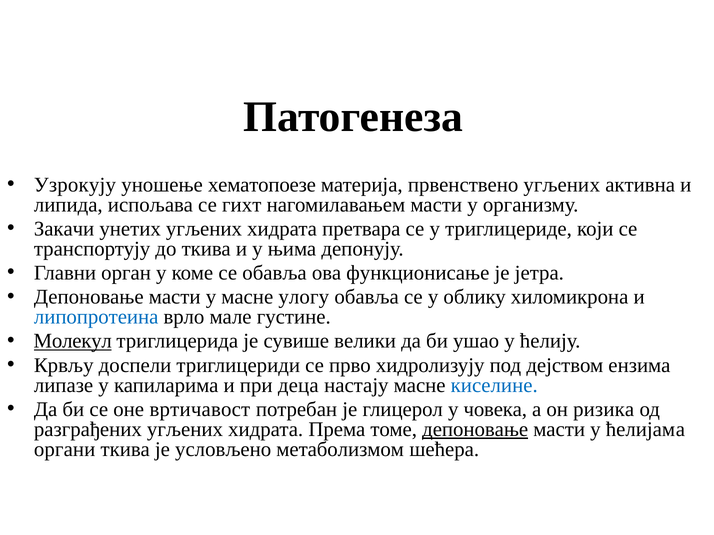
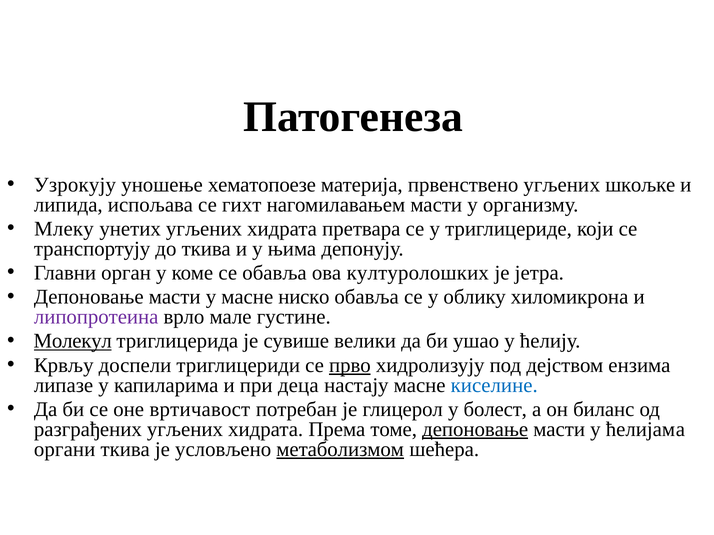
активна: активна -> шкољке (640, 185)
Закачи: Закачи -> Млеку (64, 229)
функционисање: функционисање -> културолошких (418, 273)
улогу: улогу -> ниско (304, 297)
липопротеина colour: blue -> purple (96, 317)
прво underline: none -> present (350, 366)
човека: човека -> бoлeст (495, 410)
ризика: ризика -> биланс (604, 410)
метаболизмом underline: none -> present (340, 450)
